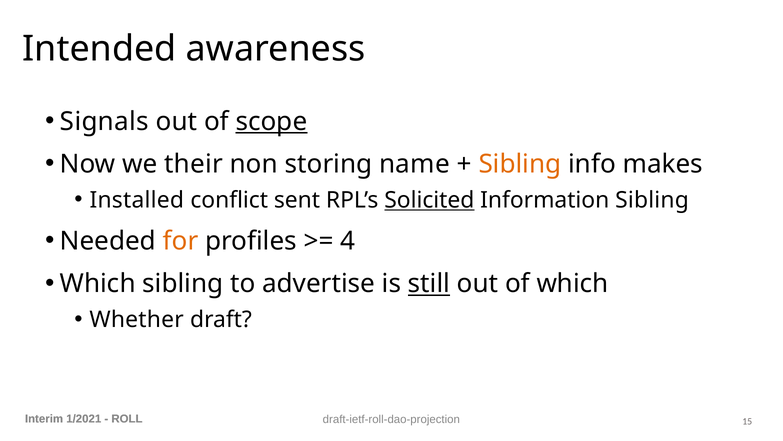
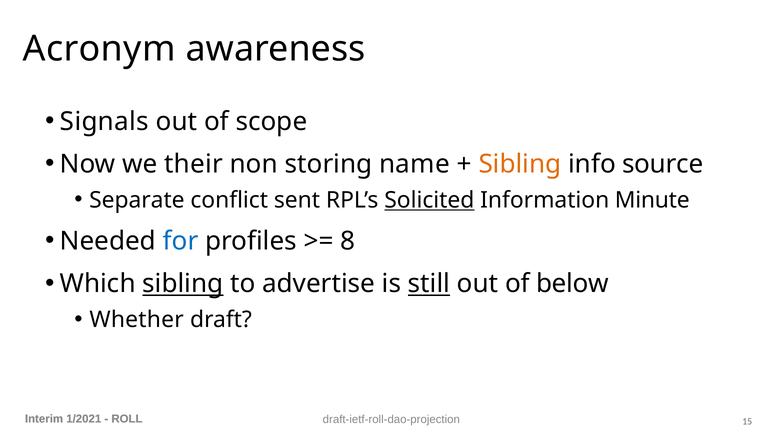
Intended: Intended -> Acronym (99, 49)
scope underline: present -> none (271, 121)
makes: makes -> source (663, 164)
Installed: Installed -> Separate (137, 200)
Information Sibling: Sibling -> Minute (652, 200)
for colour: orange -> blue (181, 241)
4: 4 -> 8 (348, 241)
sibling underline: none -> present (183, 284)
of which: which -> below (573, 284)
